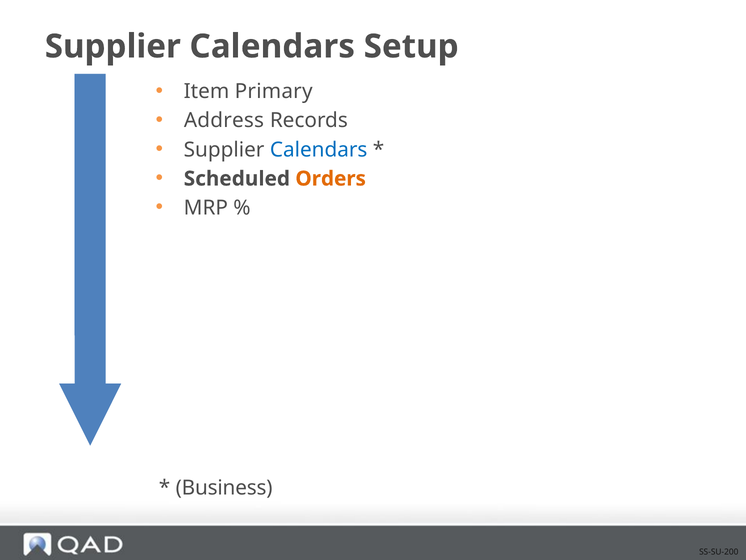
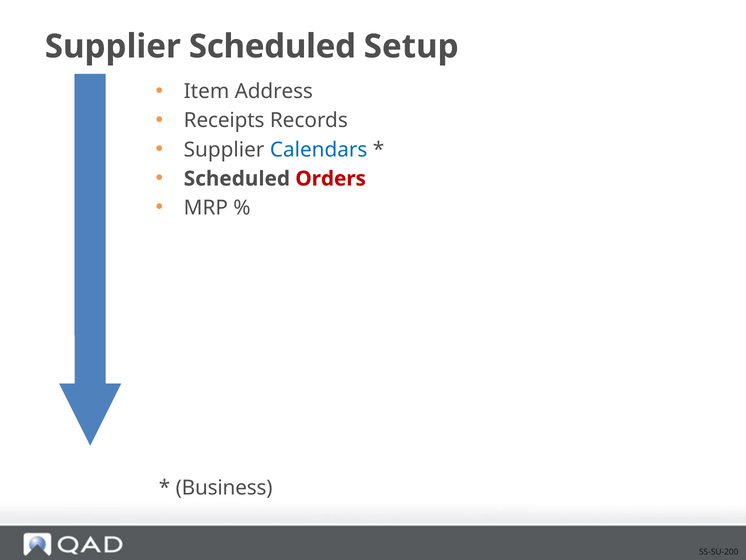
Calendars: Calendars -> Scheduled (272, 46)
Primary: Primary -> Address (274, 91)
Address: Address -> Receipts (224, 120)
Orders colour: orange -> red (331, 179)
